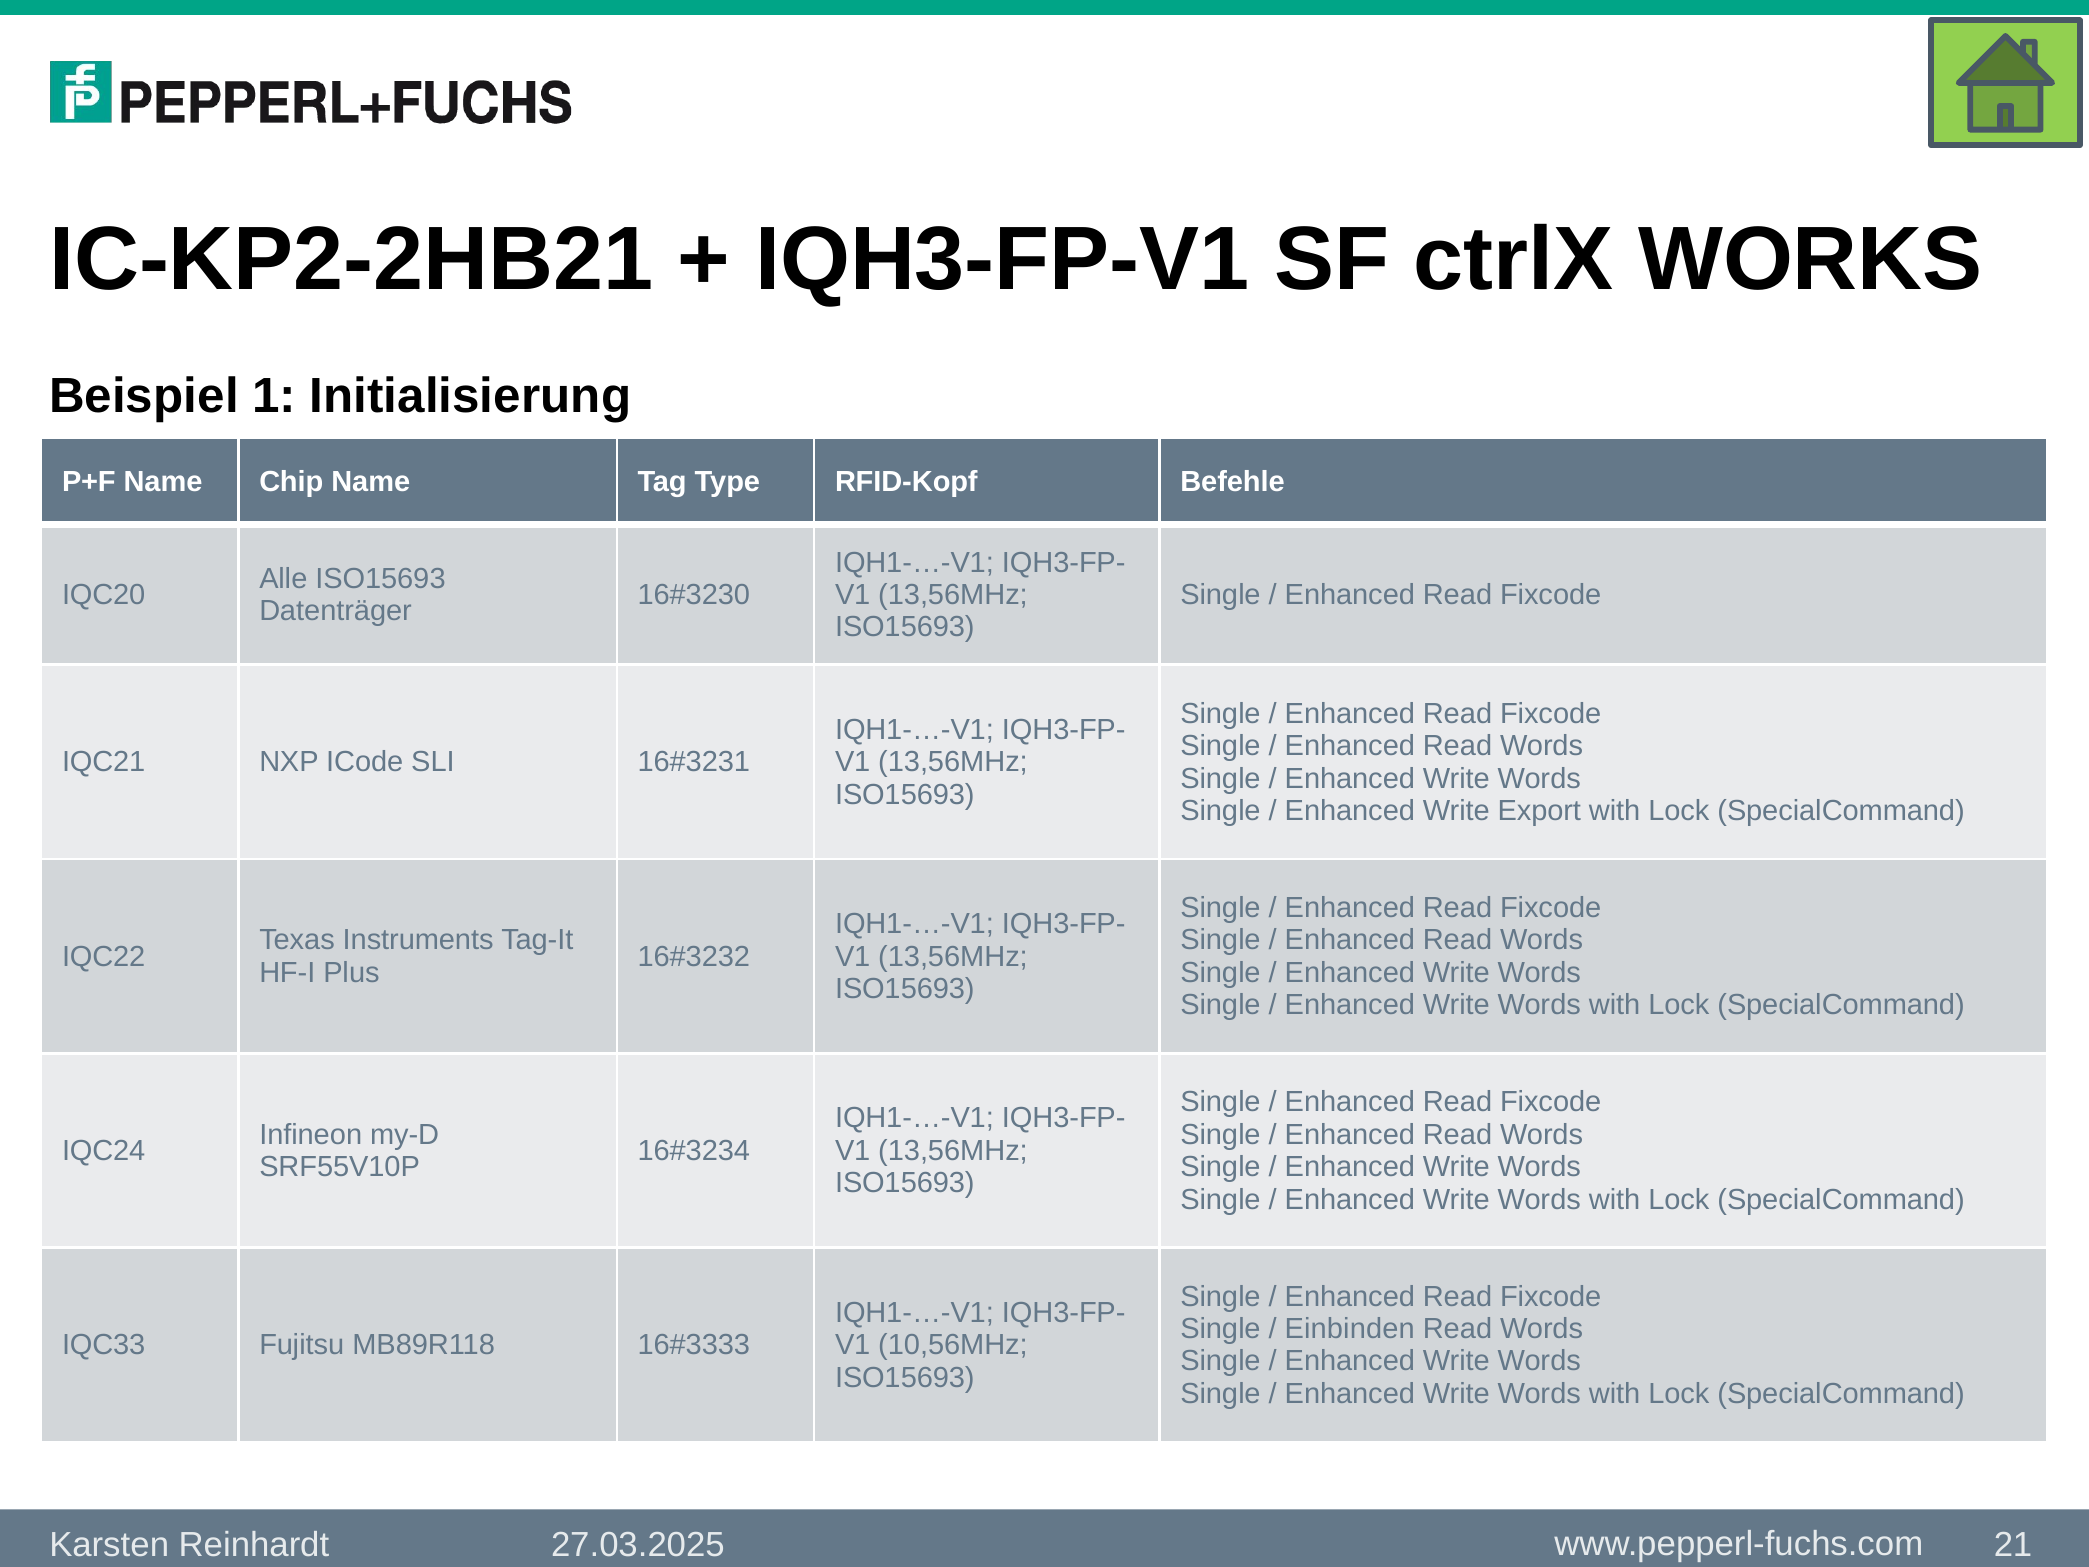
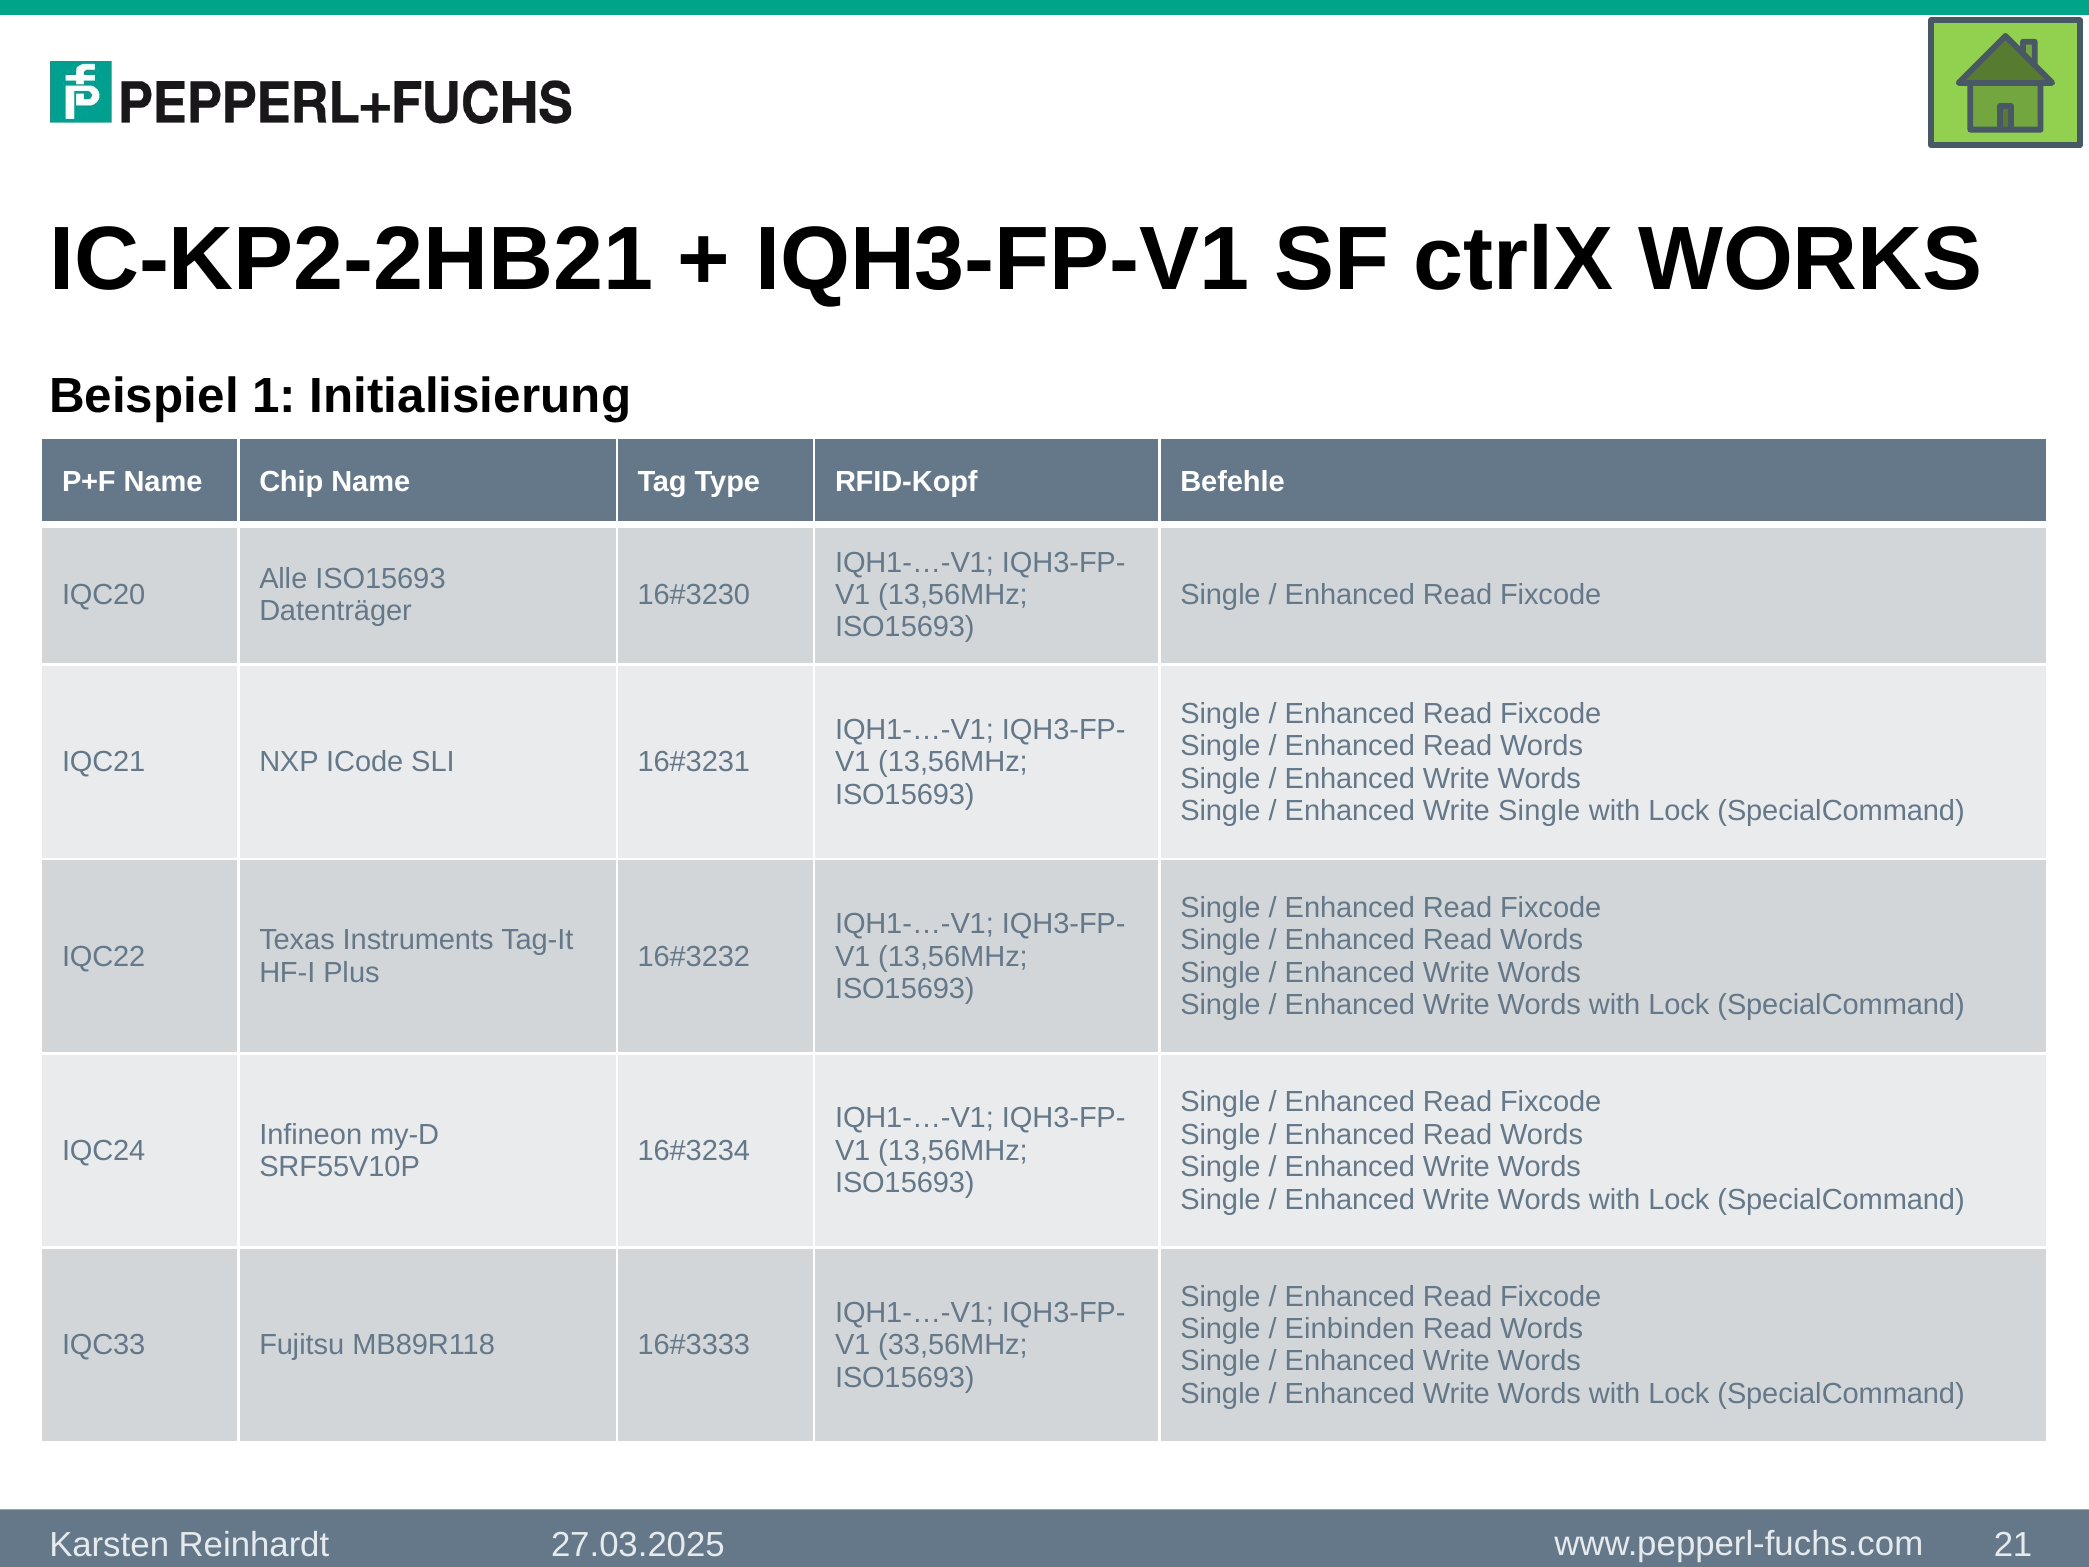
Write Export: Export -> Single (1539, 811)
10,56MHz: 10,56MHz -> 33,56MHz (953, 1345)
